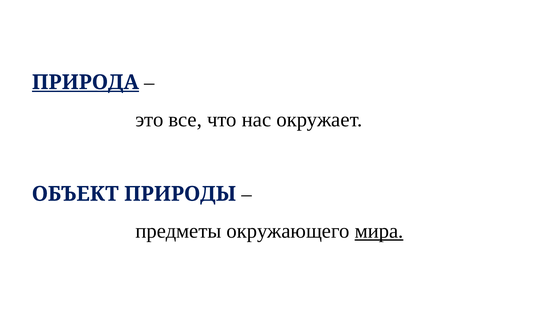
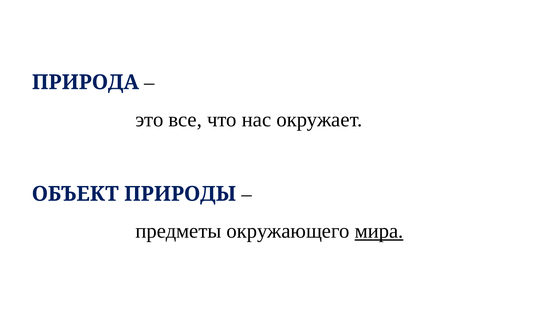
ПРИРОДА underline: present -> none (85, 82)
